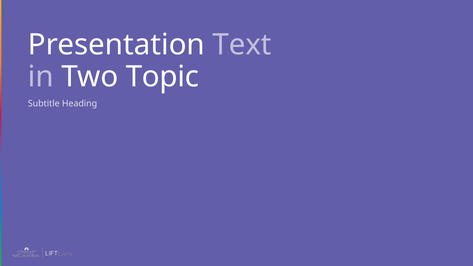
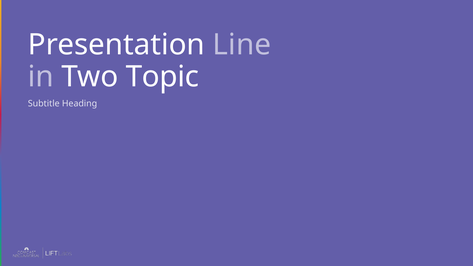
Text: Text -> Line (242, 45)
